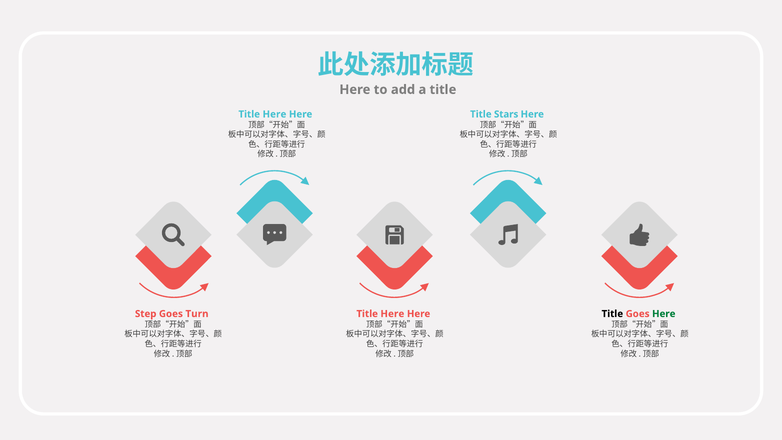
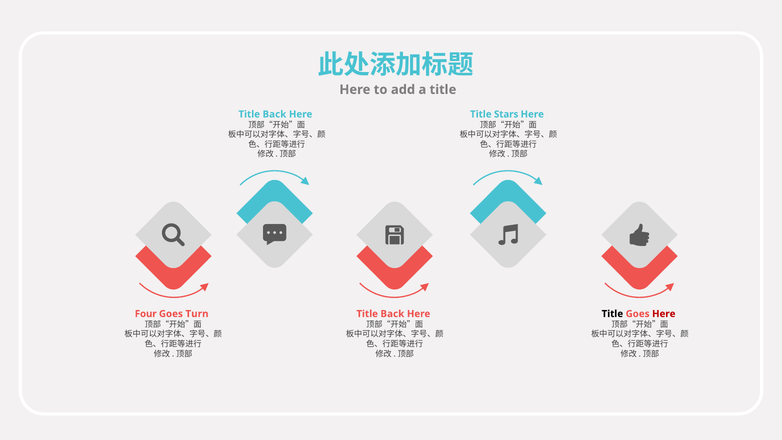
Here: Here -> Back (274, 114)
Step: Step -> Four (146, 314)
Here: Here -> Back (392, 314)
Here colour: green -> red (664, 314)
